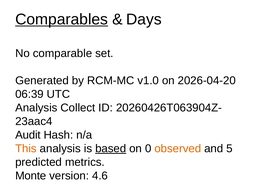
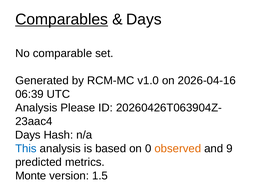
2026-04-20: 2026-04-20 -> 2026-04-16 (207, 81)
Collect: Collect -> Please (78, 108)
Audit: Audit -> Days (28, 135)
This colour: orange -> blue (26, 149)
based underline: present -> none (111, 149)
5: 5 -> 9 (230, 149)
4.6: 4.6 -> 1.5 (100, 176)
